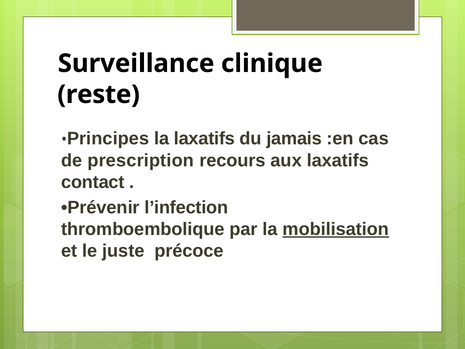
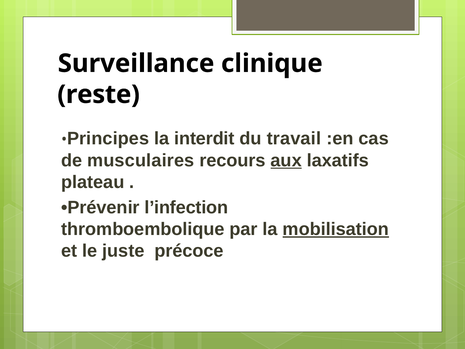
la laxatifs: laxatifs -> interdit (204, 139)
jamais: jamais -> travail (294, 139)
prescription: prescription -> musculaires (141, 160)
aux underline: none -> present (286, 160)
contact: contact -> plateau (93, 182)
